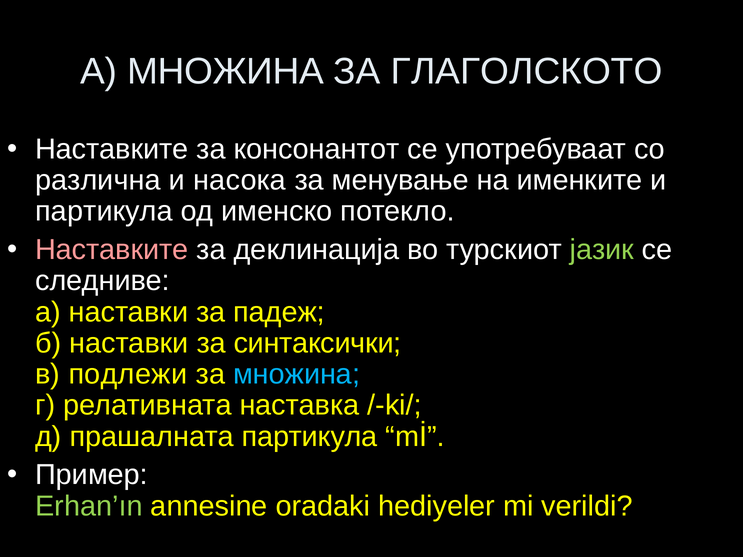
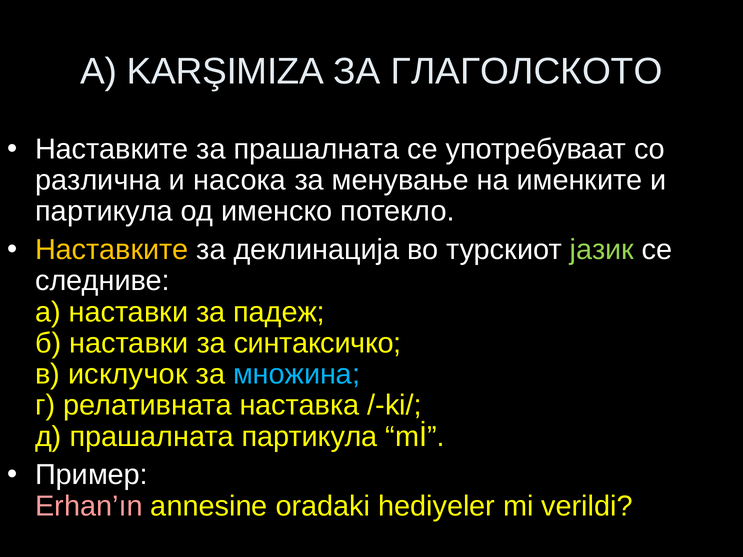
A МНОЖИНА: МНОЖИНА -> KARŞIMIZA (225, 71)
за консонантот: консонантот -> прашалната (316, 149)
Наставките colour: pink -> yellow (112, 250)
синтаксички: синтаксички -> синтаксичко (318, 343)
подлежи: подлежи -> исклучок (128, 374)
Erhan’ın colour: light green -> pink (89, 506)
